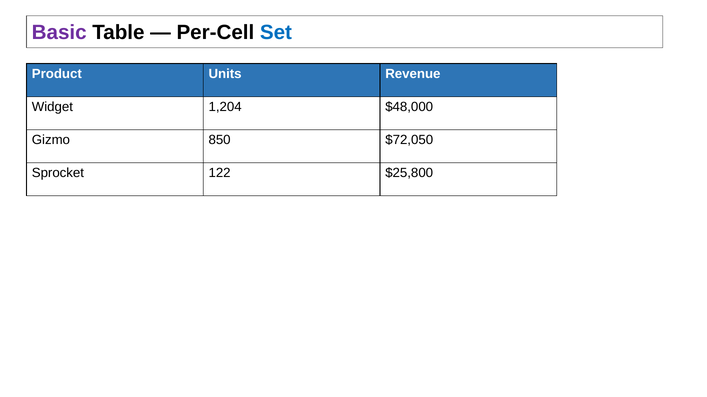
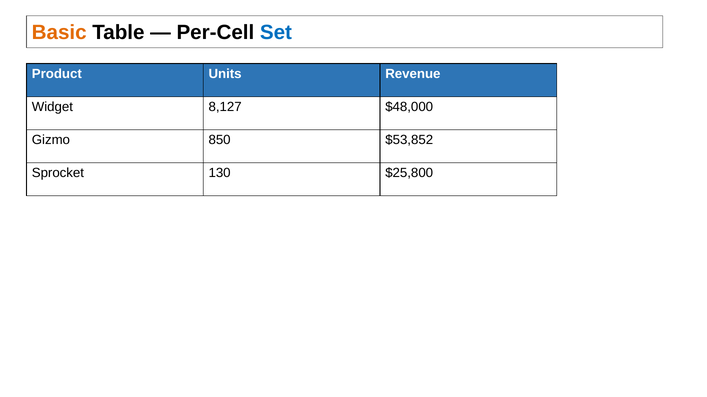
Basic colour: purple -> orange (59, 32)
1,204: 1,204 -> 8,127 (225, 107)
$72,050: $72,050 -> $53,852 (409, 140)
122: 122 -> 130 (220, 173)
